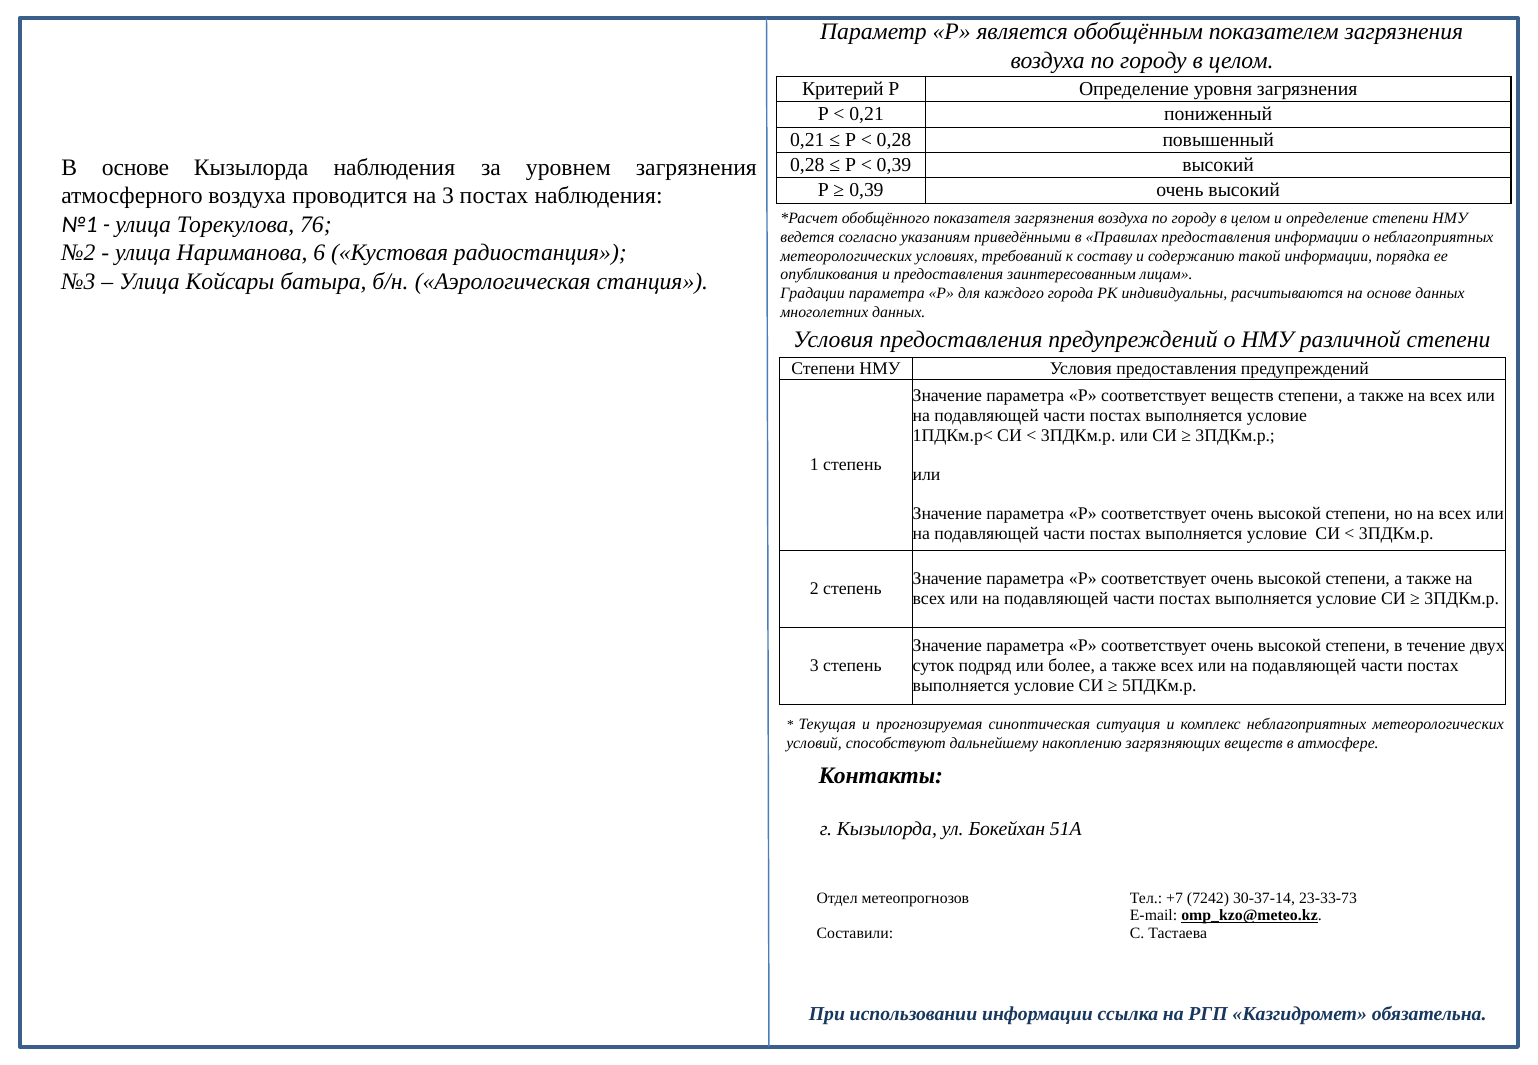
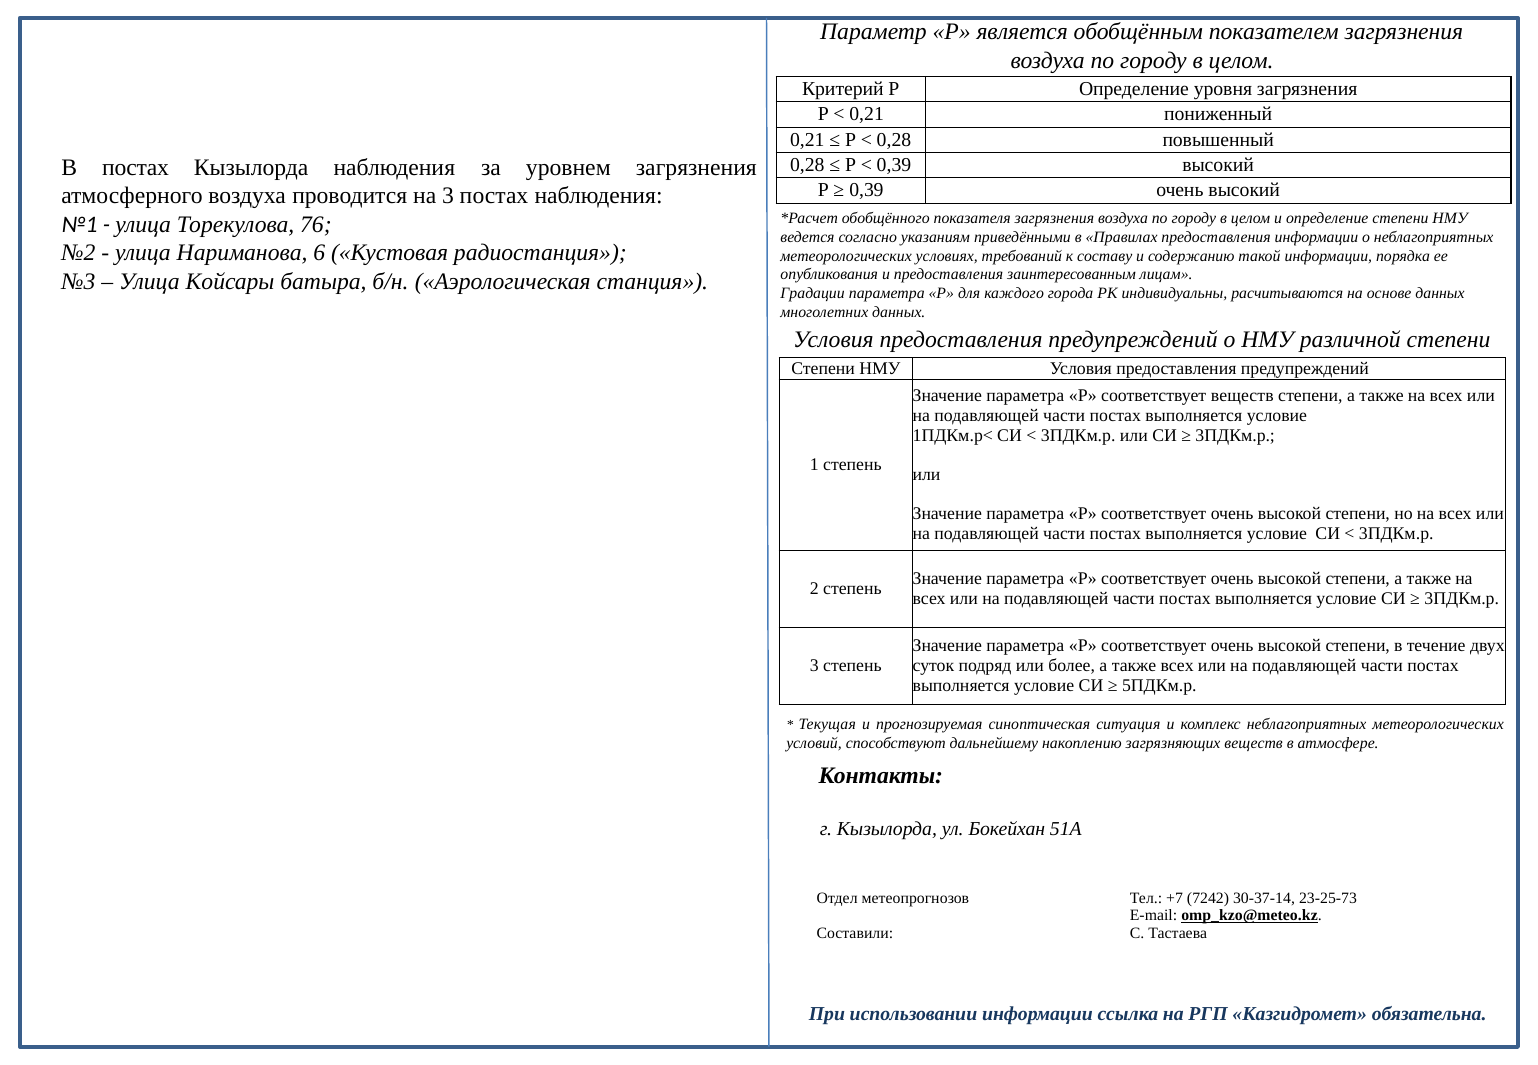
В основе: основе -> постах (136, 168)
23-33-73: 23-33-73 -> 23-25-73 (1328, 898)
